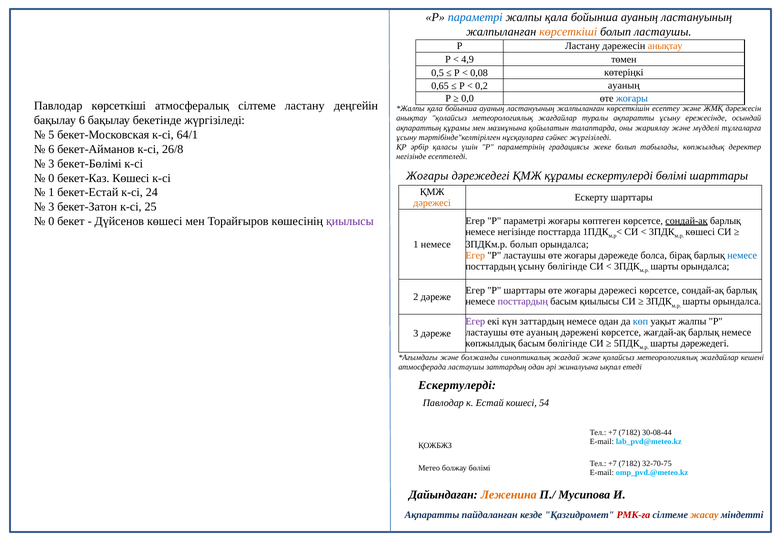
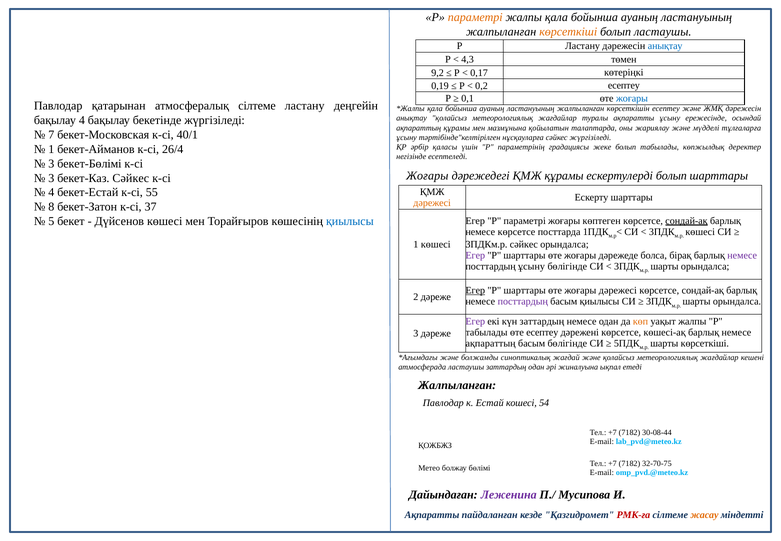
параметрі colour: blue -> orange (475, 17)
анықтау colour: orange -> blue (665, 46)
4,9: 4,9 -> 4,3 (468, 60)
0,5: 0,5 -> 9,2 (438, 73)
0,08: 0,08 -> 0,17 (479, 73)
0,65: 0,65 -> 0,19 (440, 86)
0,2 ауаның: ауаның -> есептеу (624, 85)
0,0: 0,0 -> 0,1 (468, 99)
Павлодар көрсеткіші: көрсеткіші -> қатарынан (119, 106)
бақылау 6: 6 -> 4 (82, 120)
5: 5 -> 7 (51, 135)
64/1: 64/1 -> 40/1 (187, 135)
6: 6 -> 1 (51, 149)
26/8: 26/8 -> 26/4 (173, 149)
ескертулерді бөлімі: бөлімі -> болып (671, 176)
0: 0 -> 3 (51, 178)
бекет-Каз Көшесі: Көшесі -> Сәйкес (131, 178)
1: 1 -> 4 (51, 192)
24: 24 -> 55 (152, 192)
3: 3 -> 8 (51, 207)
25: 25 -> 37 (151, 207)
0: 0 -> 5 (51, 221)
қиылысы colour: purple -> blue (350, 221)
немесе негізінде: негізінде -> көрсетсе (516, 232)
1 немесе: немесе -> көшесі (436, 244)
3ПДКм.р болып: болып -> сәйкес (524, 244)
Егер colour: orange -> purple (475, 255)
P ластаушы: ластаушы -> шарттары (524, 255)
немесе colour: blue -> purple (742, 255)
Егер underline: none -> present (475, 290)
көп colour: blue -> orange (640, 321)
ластаушы: ластаушы -> табылады (487, 332)
өте ауаның: ауаның -> есептеу (542, 332)
жағдай-ақ: жағдай-ақ -> көшесі-ақ (665, 332)
көпжылдық: көпжылдық -> ақпараттың (491, 343)
шарты дәрежедегі: дәрежедегі -> көрсеткіші (705, 343)
Ескертулерді: Ескертулерді -> Жалпыланған (457, 385)
Леженина colour: orange -> purple (509, 495)
